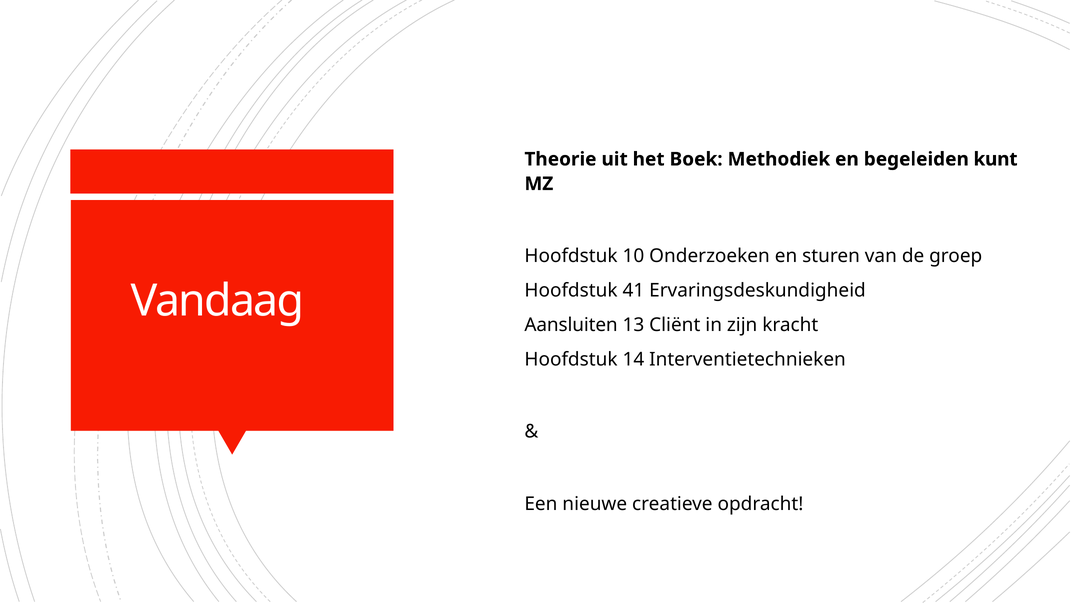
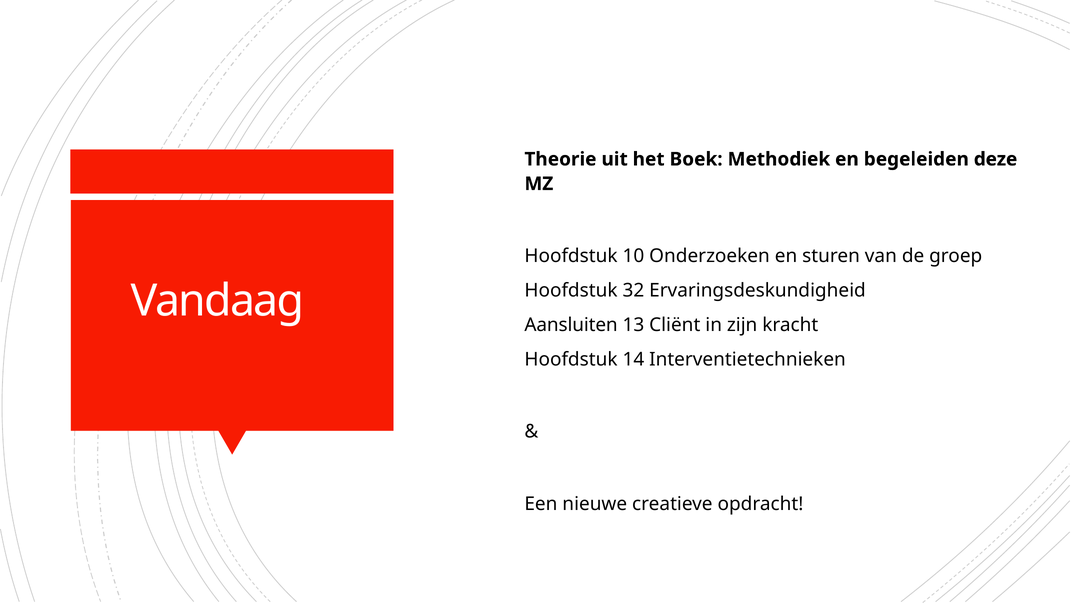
kunt: kunt -> deze (996, 159)
41: 41 -> 32 (633, 290)
